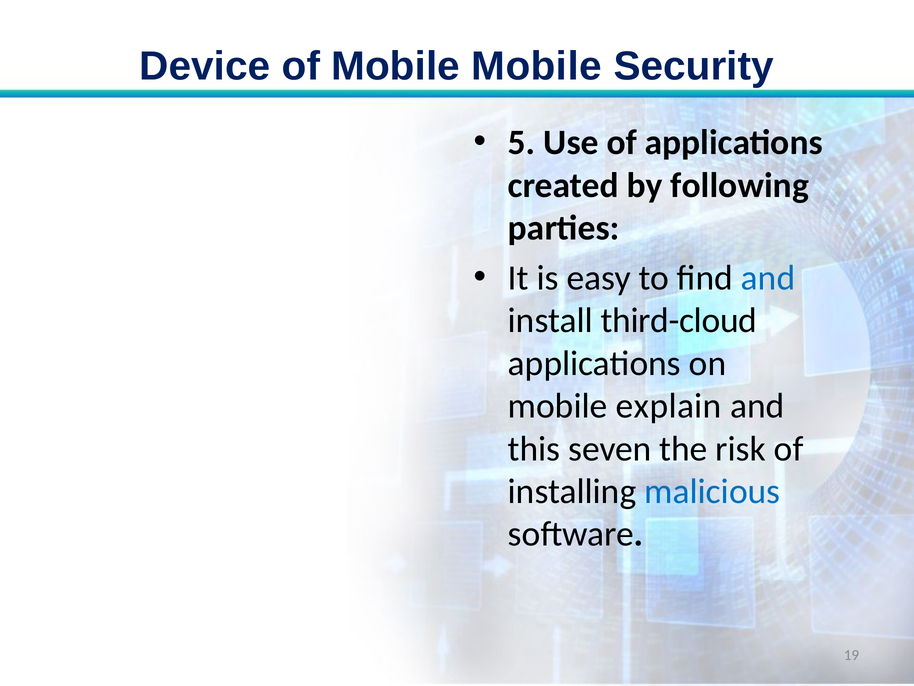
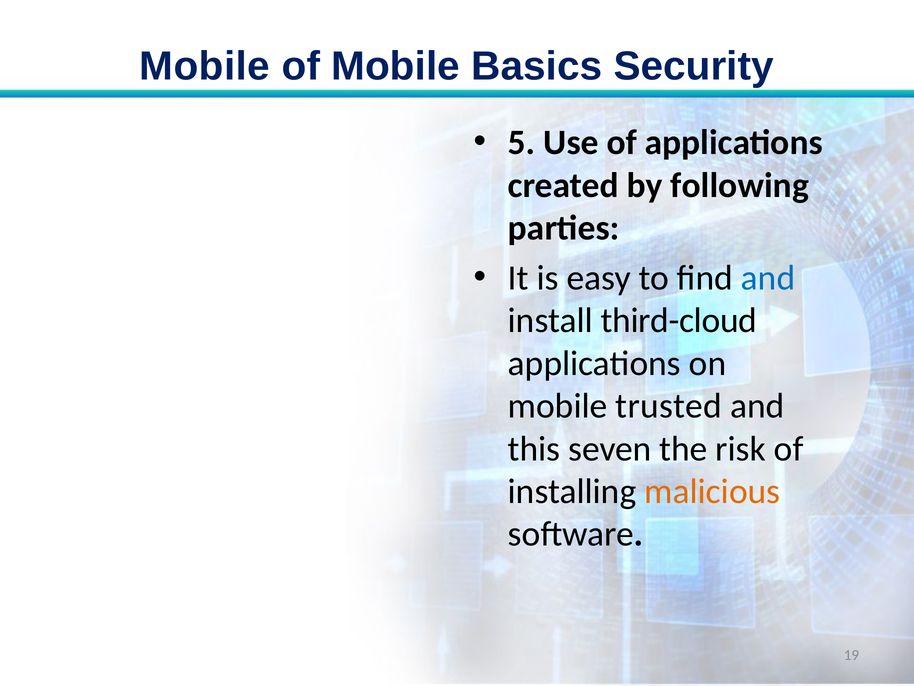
Device: Device -> Mobile (205, 66)
Mobile Mobile: Mobile -> Basics (537, 66)
explain: explain -> trusted (669, 406)
malicious colour: blue -> orange (712, 491)
